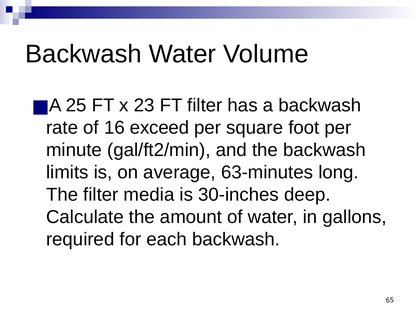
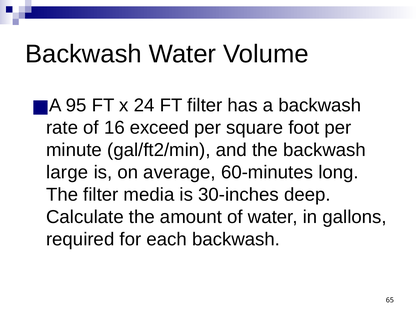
25: 25 -> 95 (76, 105)
23: 23 -> 24 (144, 105)
limits: limits -> large (67, 172)
63-minutes: 63-minutes -> 60-minutes (267, 172)
